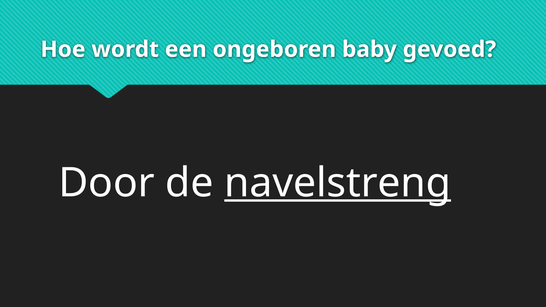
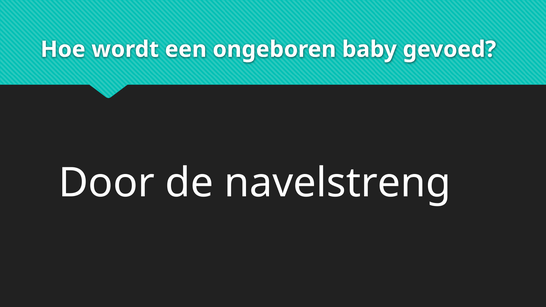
navelstreng underline: present -> none (338, 183)
